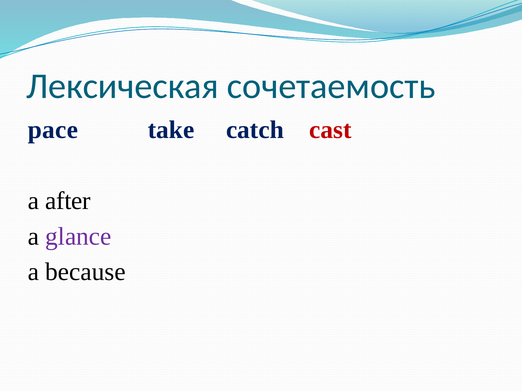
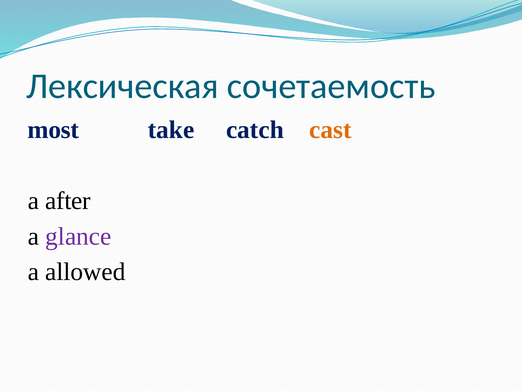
pace: pace -> most (53, 130)
cast colour: red -> orange (330, 130)
because: because -> allowed (85, 272)
